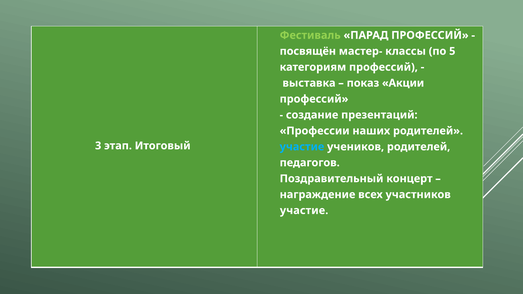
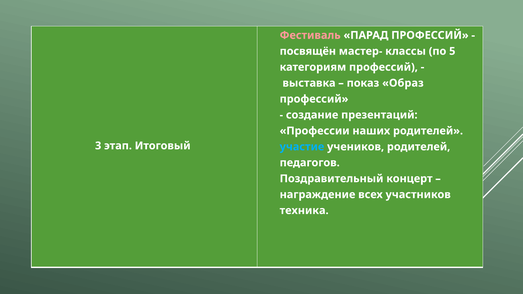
Фестиваль colour: light green -> pink (310, 35)
Акции: Акции -> Образ (403, 83)
участие: участие -> техника (304, 211)
